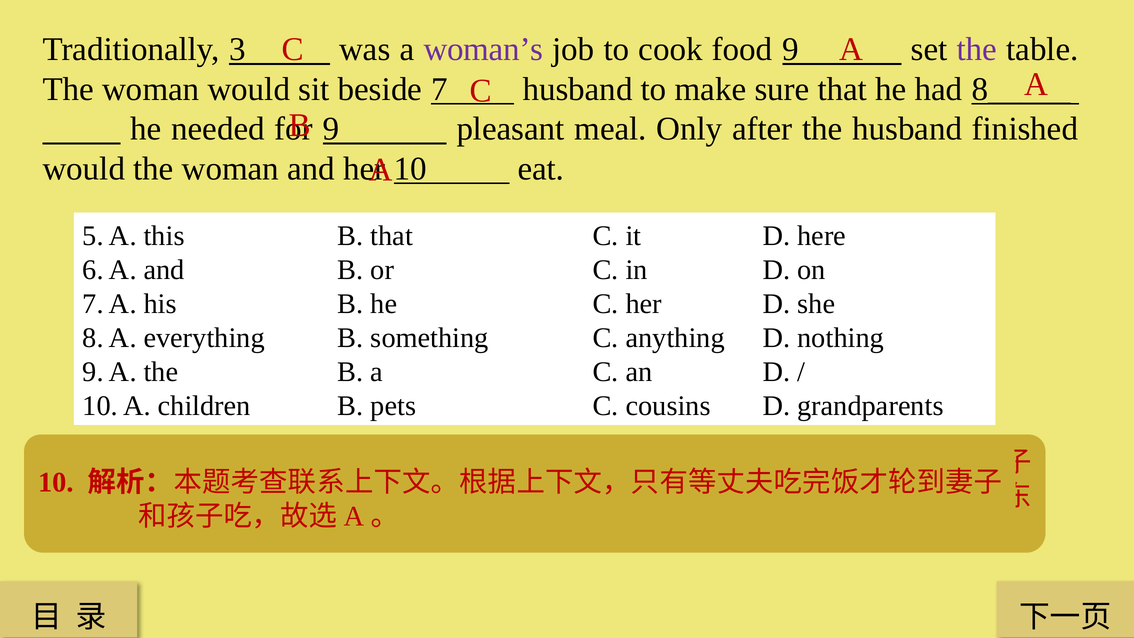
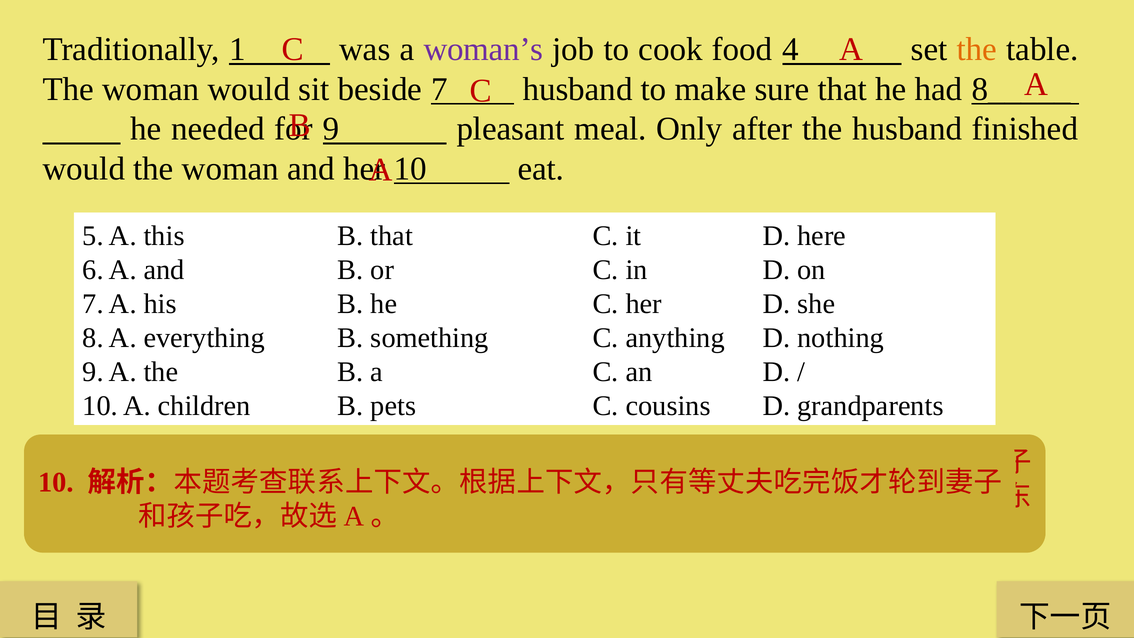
3: 3 -> 1 (238, 50)
food 9: 9 -> 4 (791, 50)
the colour: purple -> orange (977, 50)
